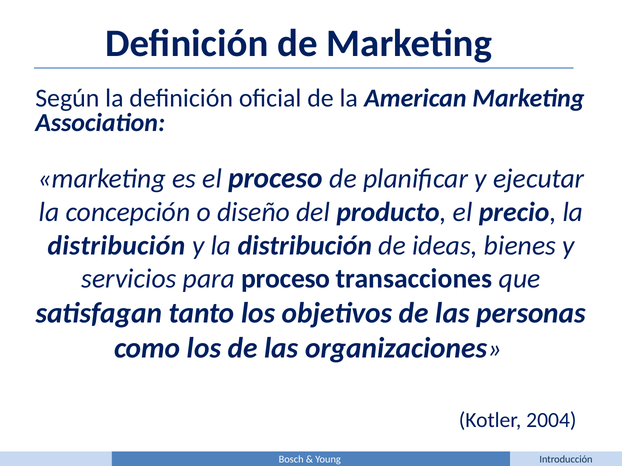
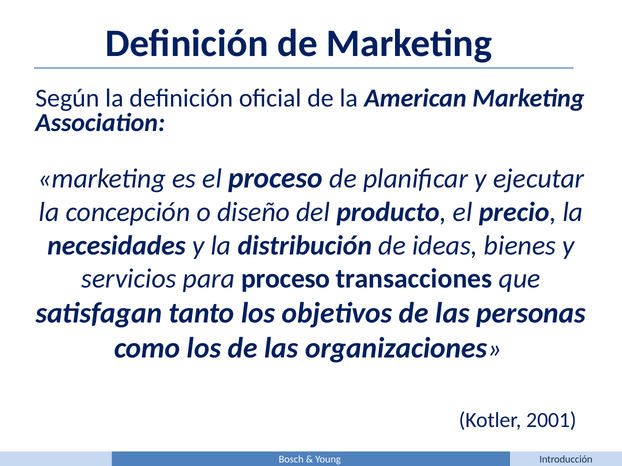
distribución: distribución -> necesidades (116, 246)
2004: 2004 -> 2001 (551, 421)
